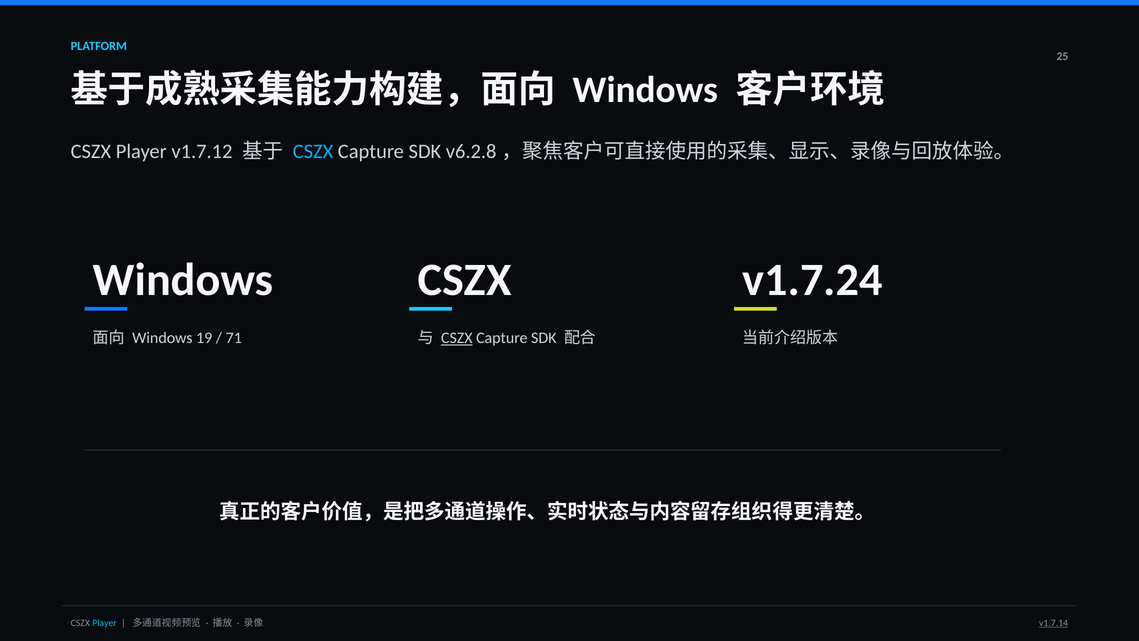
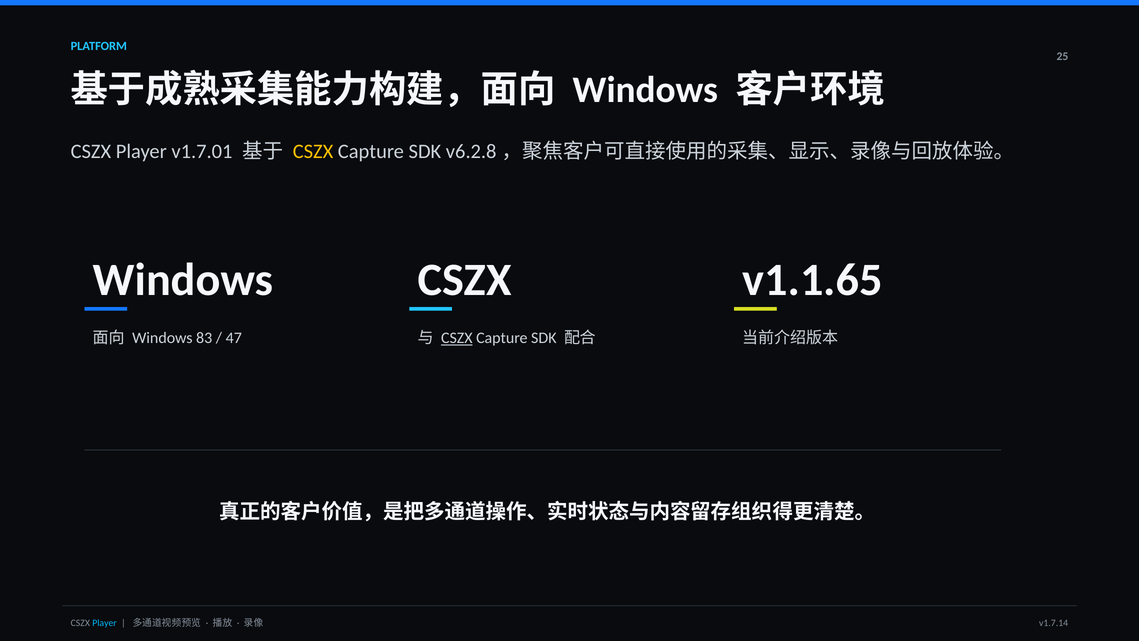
v1.7.12: v1.7.12 -> v1.7.01 (202, 151)
CSZX colour: light blue -> yellow (313, 151)
v1.7.24: v1.7.24 -> v1.1.65 (813, 280)
19: 19 -> 83 (204, 338)
71: 71 -> 47 (234, 338)
v1.7.14 underline: present -> none (1054, 623)
